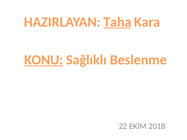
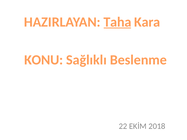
KONU underline: present -> none (44, 60)
